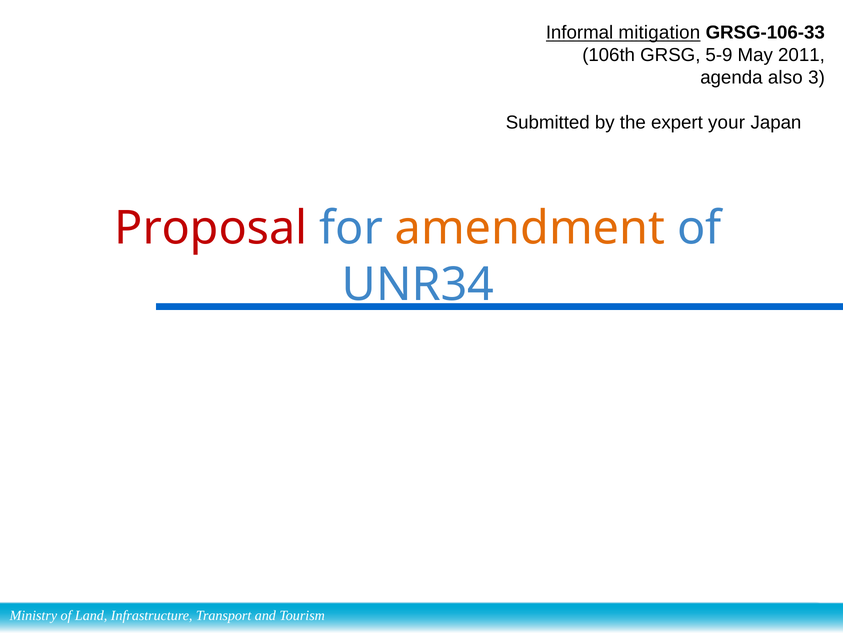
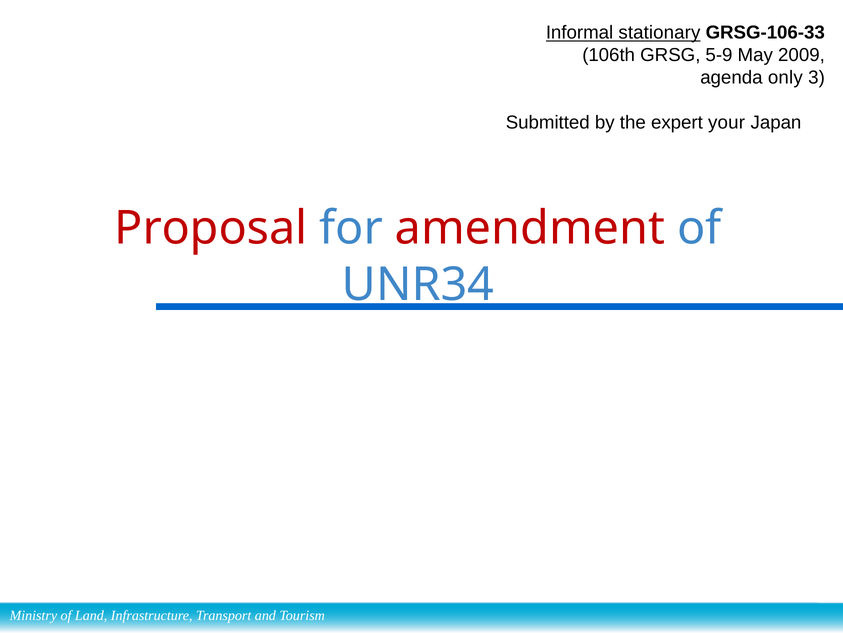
mitigation: mitigation -> stationary (659, 33)
2011: 2011 -> 2009 (801, 55)
also: also -> only (785, 77)
amendment colour: orange -> red (530, 228)
